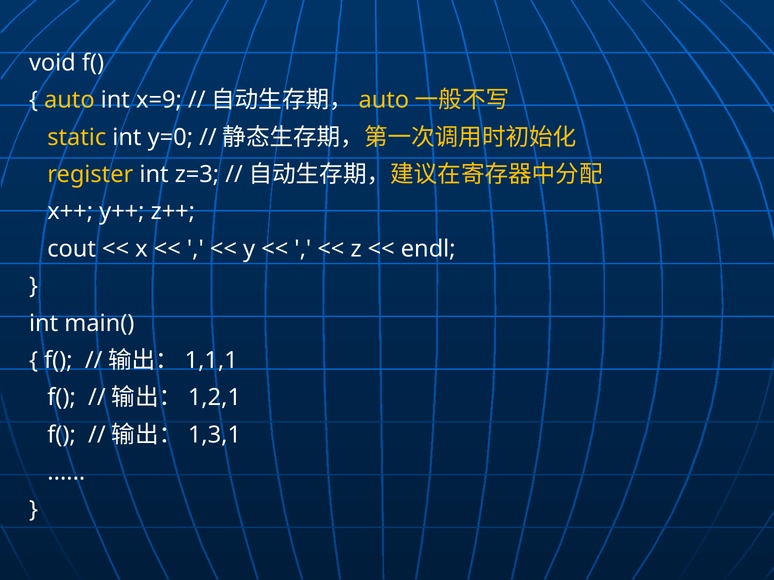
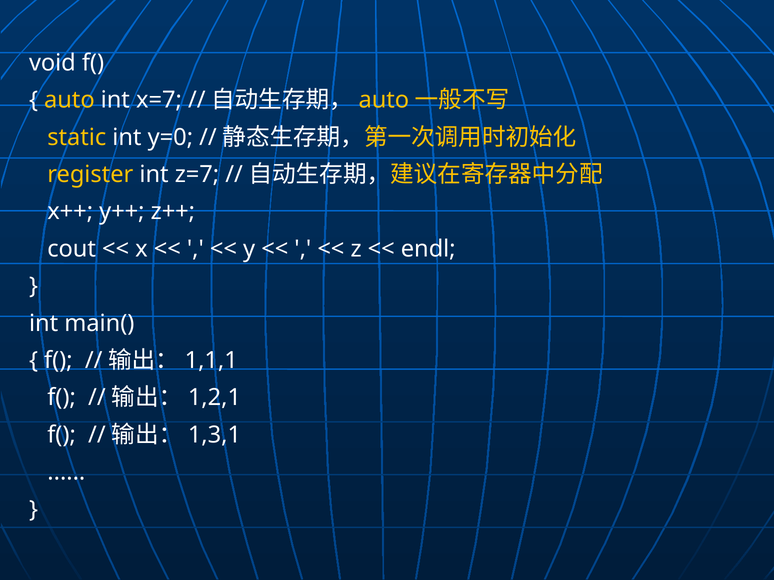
x=9: x=9 -> x=7 (159, 100)
z=3: z=3 -> z=7 (197, 175)
